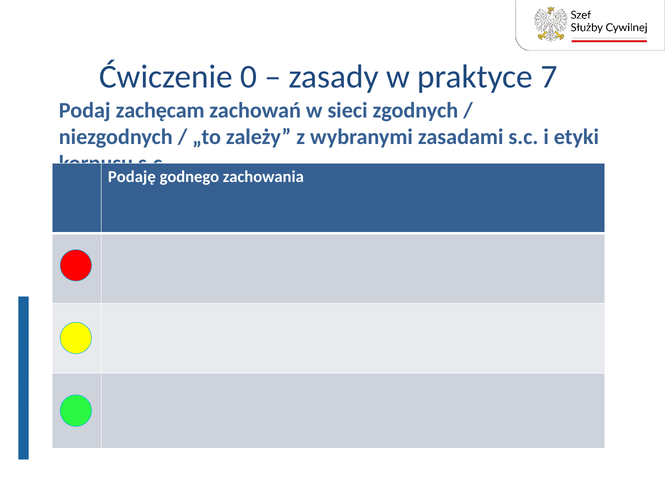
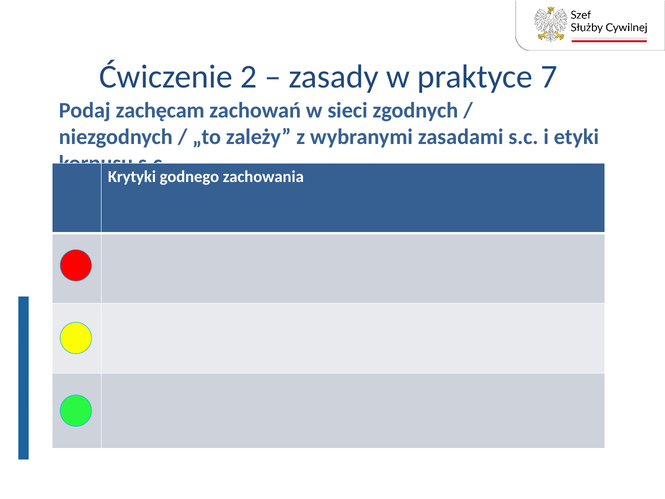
0: 0 -> 2 (249, 77)
Podaję: Podaję -> Krytyki (132, 177)
